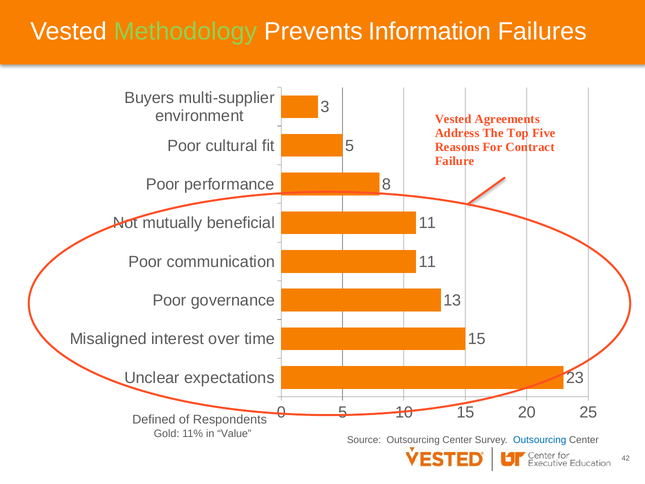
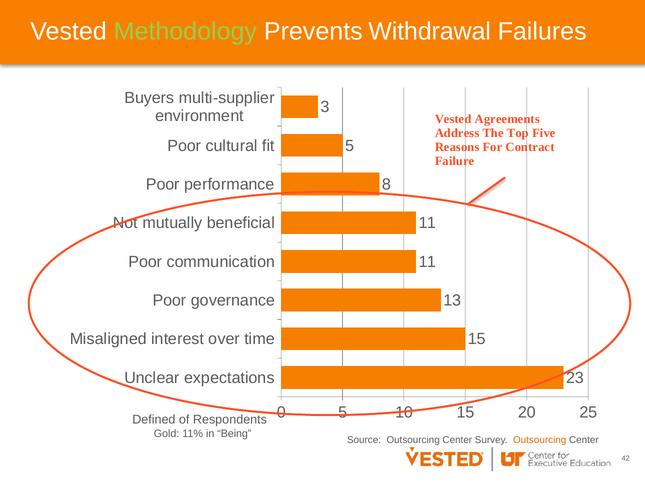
Information: Information -> Withdrawal (430, 31)
Value: Value -> Being (234, 434)
Outsourcing colour: blue -> orange (540, 440)
